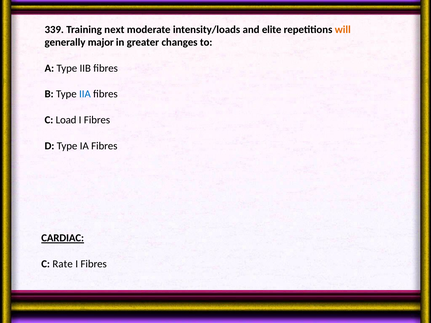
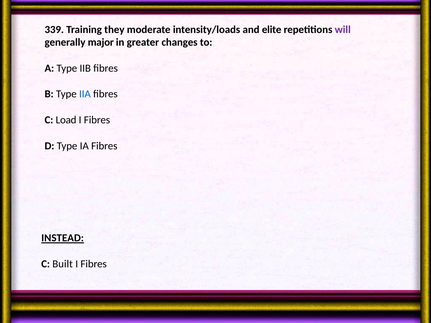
next: next -> they (114, 30)
will colour: orange -> purple (343, 30)
CARDIAC: CARDIAC -> INSTEAD (63, 238)
Rate: Rate -> Built (63, 264)
